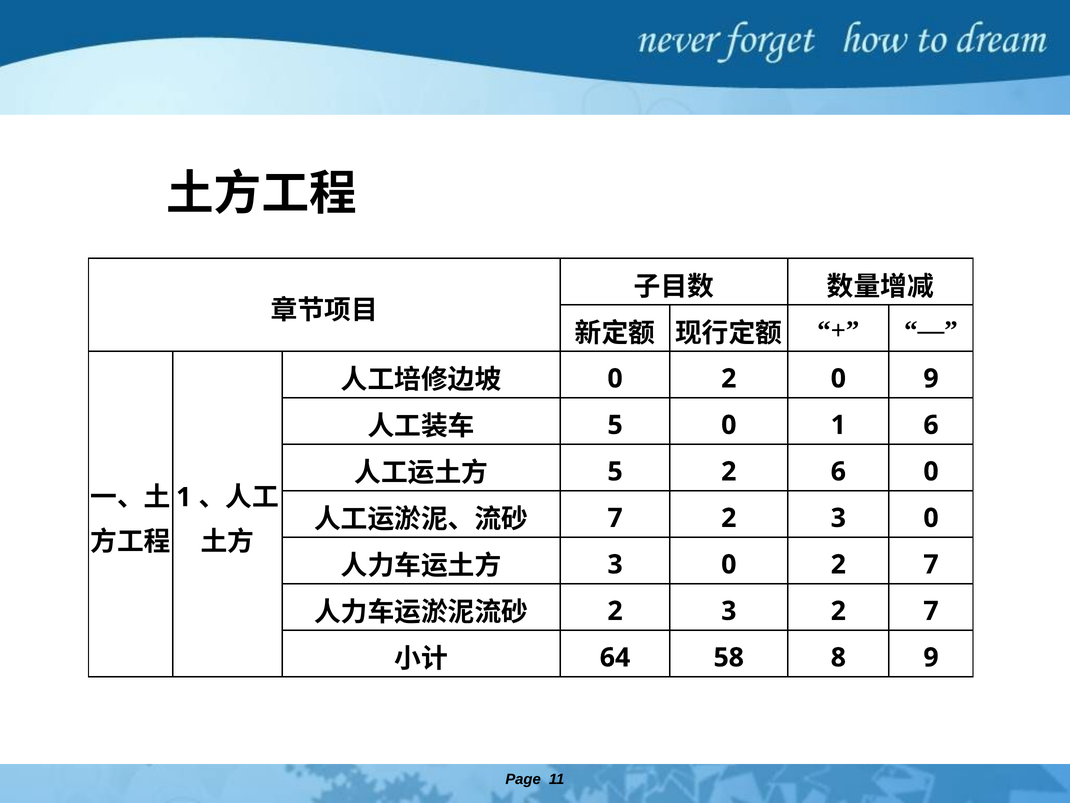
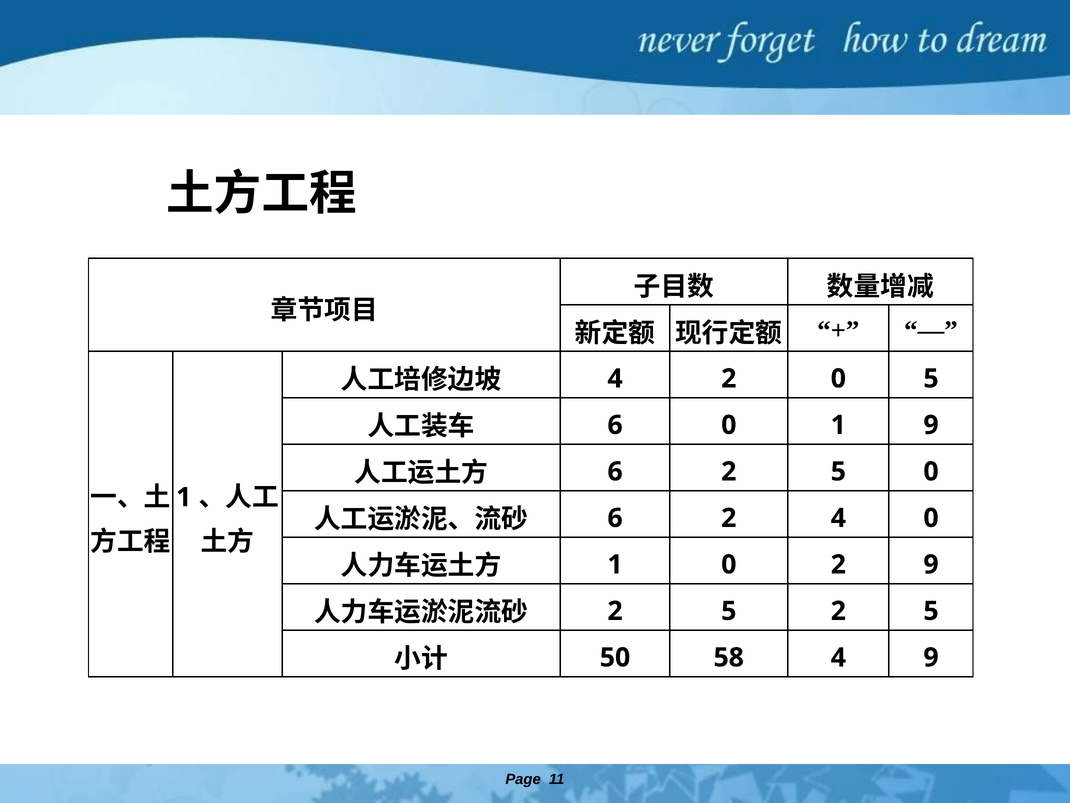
0: 0 -> 4 (615, 378)
0 9: 9 -> 5 (931, 378)
5: 5 -> 6 (615, 425)
1 6: 6 -> 9 (931, 425)
5: 5 -> 6 (615, 471)
6: 6 -> 5 (838, 471)
7: 7 -> 6 (615, 518)
3: 3 -> 4 (838, 518)
3: 3 -> 1 (615, 564)
0 2 7: 7 -> 9 (931, 564)
3: 3 -> 5 (729, 611)
7: 7 -> 5 (931, 611)
64: 64 -> 50 (615, 657)
58 8: 8 -> 4 (838, 657)
